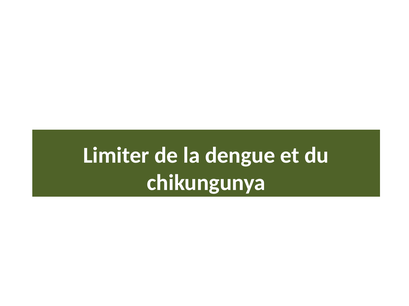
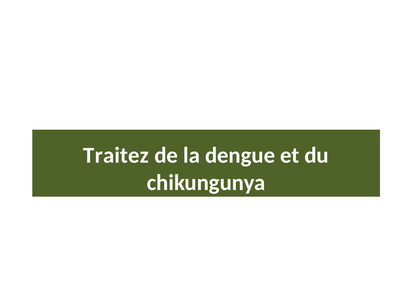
Limiter: Limiter -> Traitez (116, 156)
